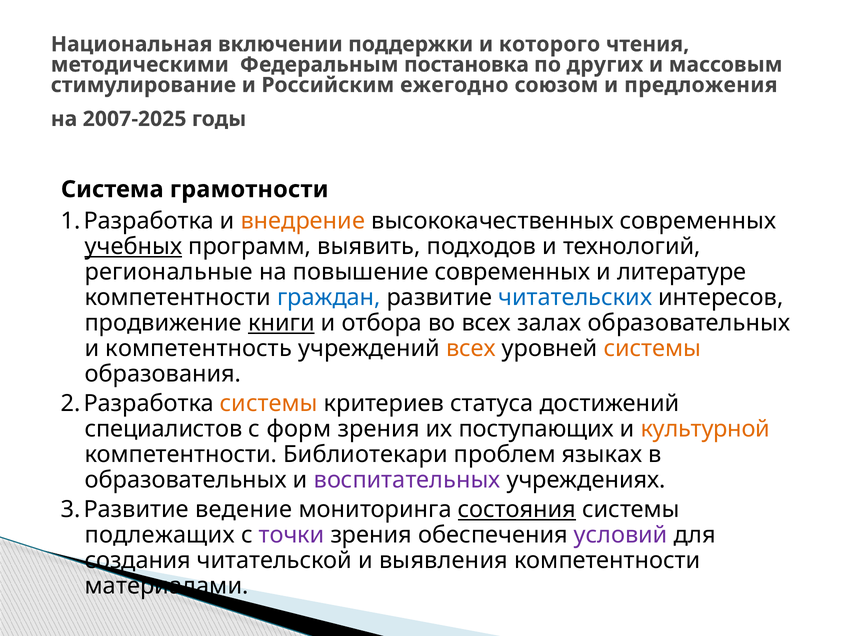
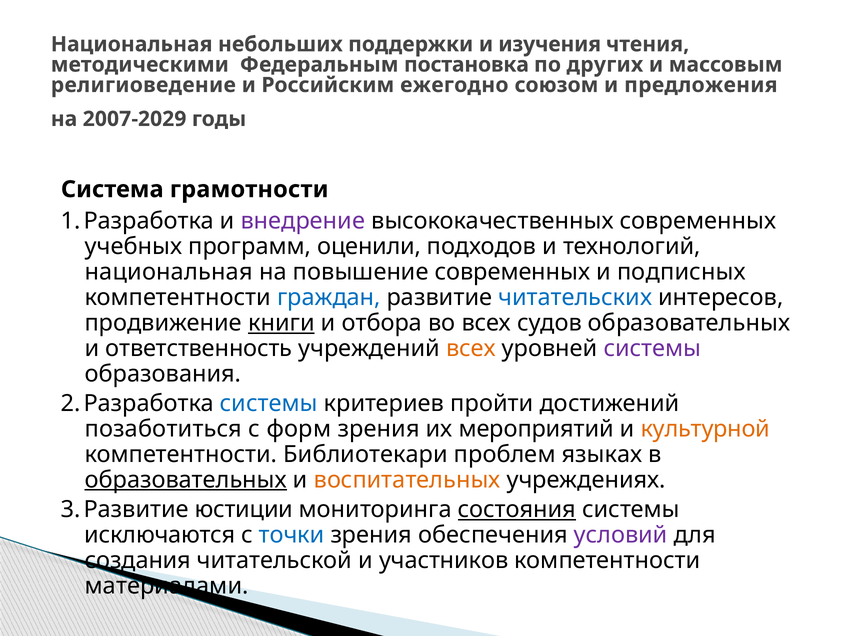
включении: включении -> небольших (280, 44)
которого: которого -> изучения (550, 44)
стимулирование: стимулирование -> религиоведение (143, 85)
2007-2025: 2007-2025 -> 2007-2029 (135, 119)
внедрение colour: orange -> purple (303, 221)
учебных underline: present -> none (133, 247)
выявить: выявить -> оценили (369, 247)
региональные: региональные -> национальная (169, 272)
литературе: литературе -> подписных (681, 272)
залах: залах -> судов (549, 323)
компетентность: компетентность -> ответственность (199, 348)
системы colour: orange -> purple (653, 348)
системы colour: orange -> blue (269, 404)
статуса: статуса -> пройти (492, 404)
специалистов: специалистов -> позаботиться (163, 429)
поступающих: поступающих -> мероприятий (536, 429)
образовательных underline: none -> present (186, 480)
воспитательных colour: purple -> orange (407, 480)
ведение: ведение -> юстиции (244, 509)
подлежащих: подлежащих -> исключаются (160, 535)
точки colour: purple -> blue (292, 535)
выявления: выявления -> участников (444, 560)
